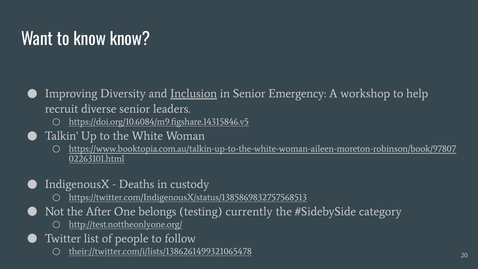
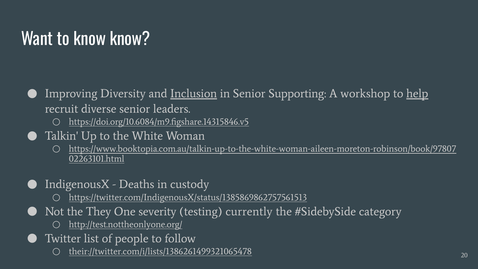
Emergency: Emergency -> Supporting (297, 94)
help underline: none -> present (417, 94)
https://twitter.com/IndigenousX/status/1385869832757568513: https://twitter.com/IndigenousX/status/1385869832757568513 -> https://twitter.com/IndigenousX/status/1385869862757561513 (188, 197)
After: After -> They (99, 211)
belongs: belongs -> severity (157, 211)
